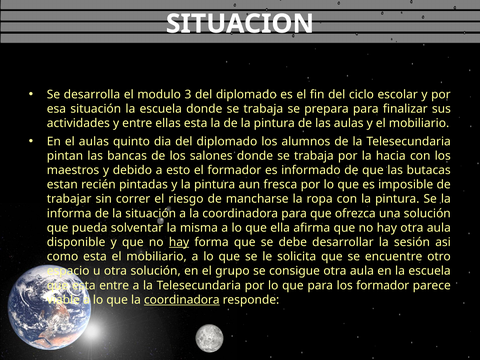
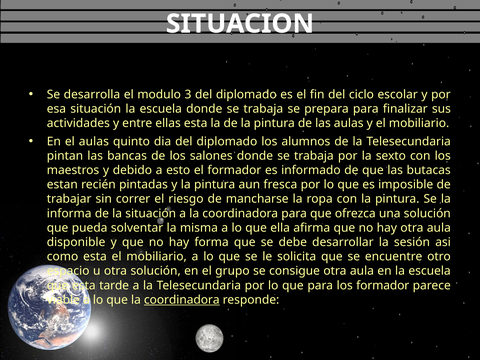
hacia: hacia -> sexto (391, 156)
hay underline: present -> none (179, 242)
esta entre: entre -> tarde (114, 285)
